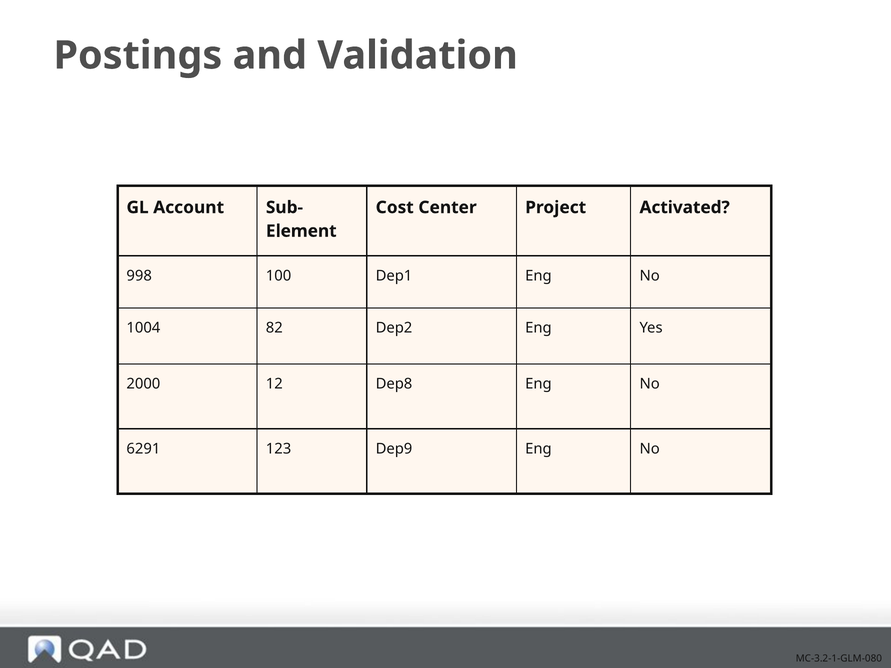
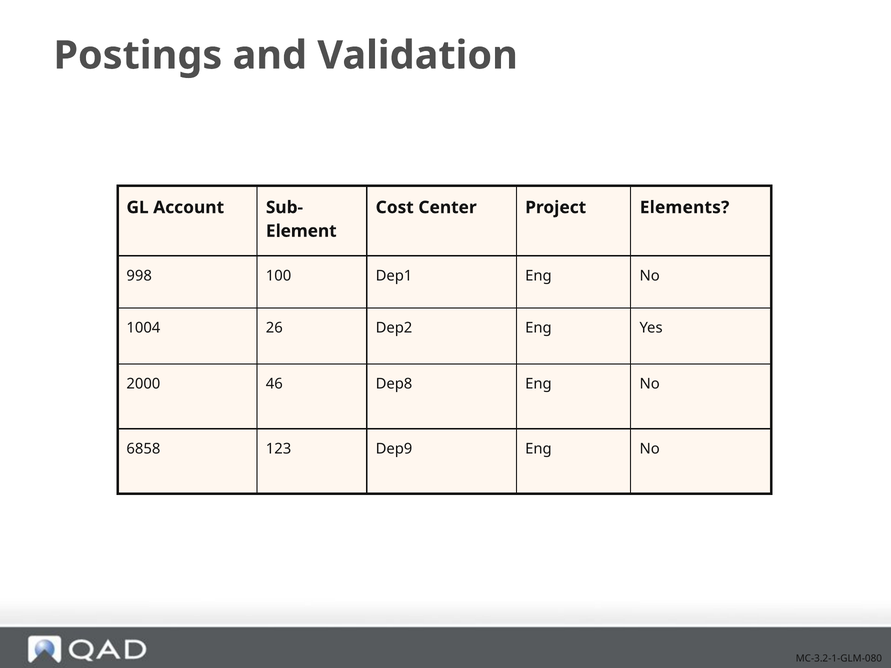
Activated: Activated -> Elements (685, 208)
82: 82 -> 26 (274, 328)
12: 12 -> 46 (274, 384)
6291: 6291 -> 6858 (143, 449)
